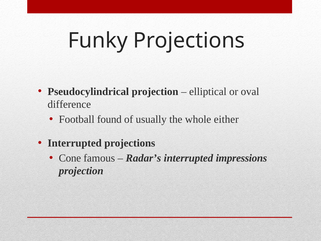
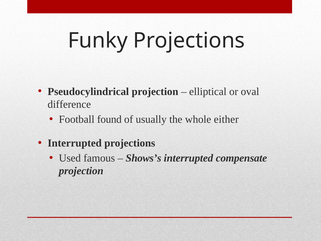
Cone: Cone -> Used (70, 158)
Radar’s: Radar’s -> Shows’s (143, 158)
impressions: impressions -> compensate (241, 158)
